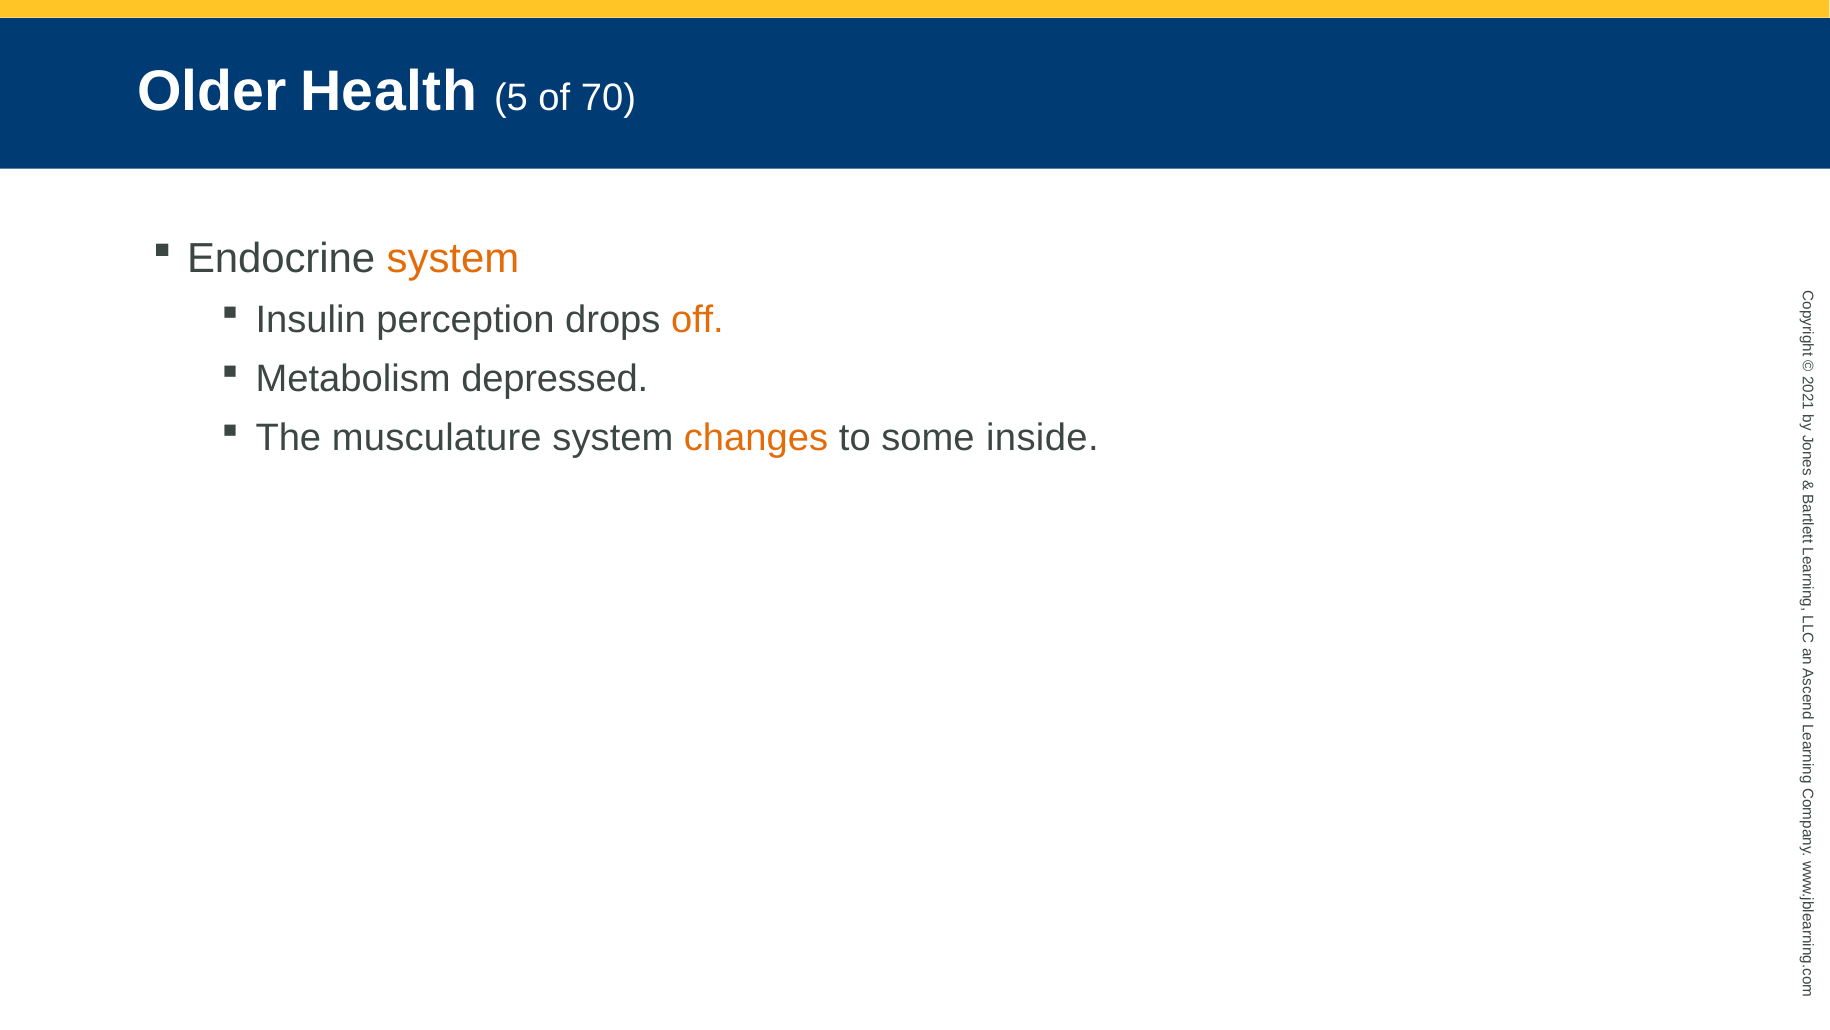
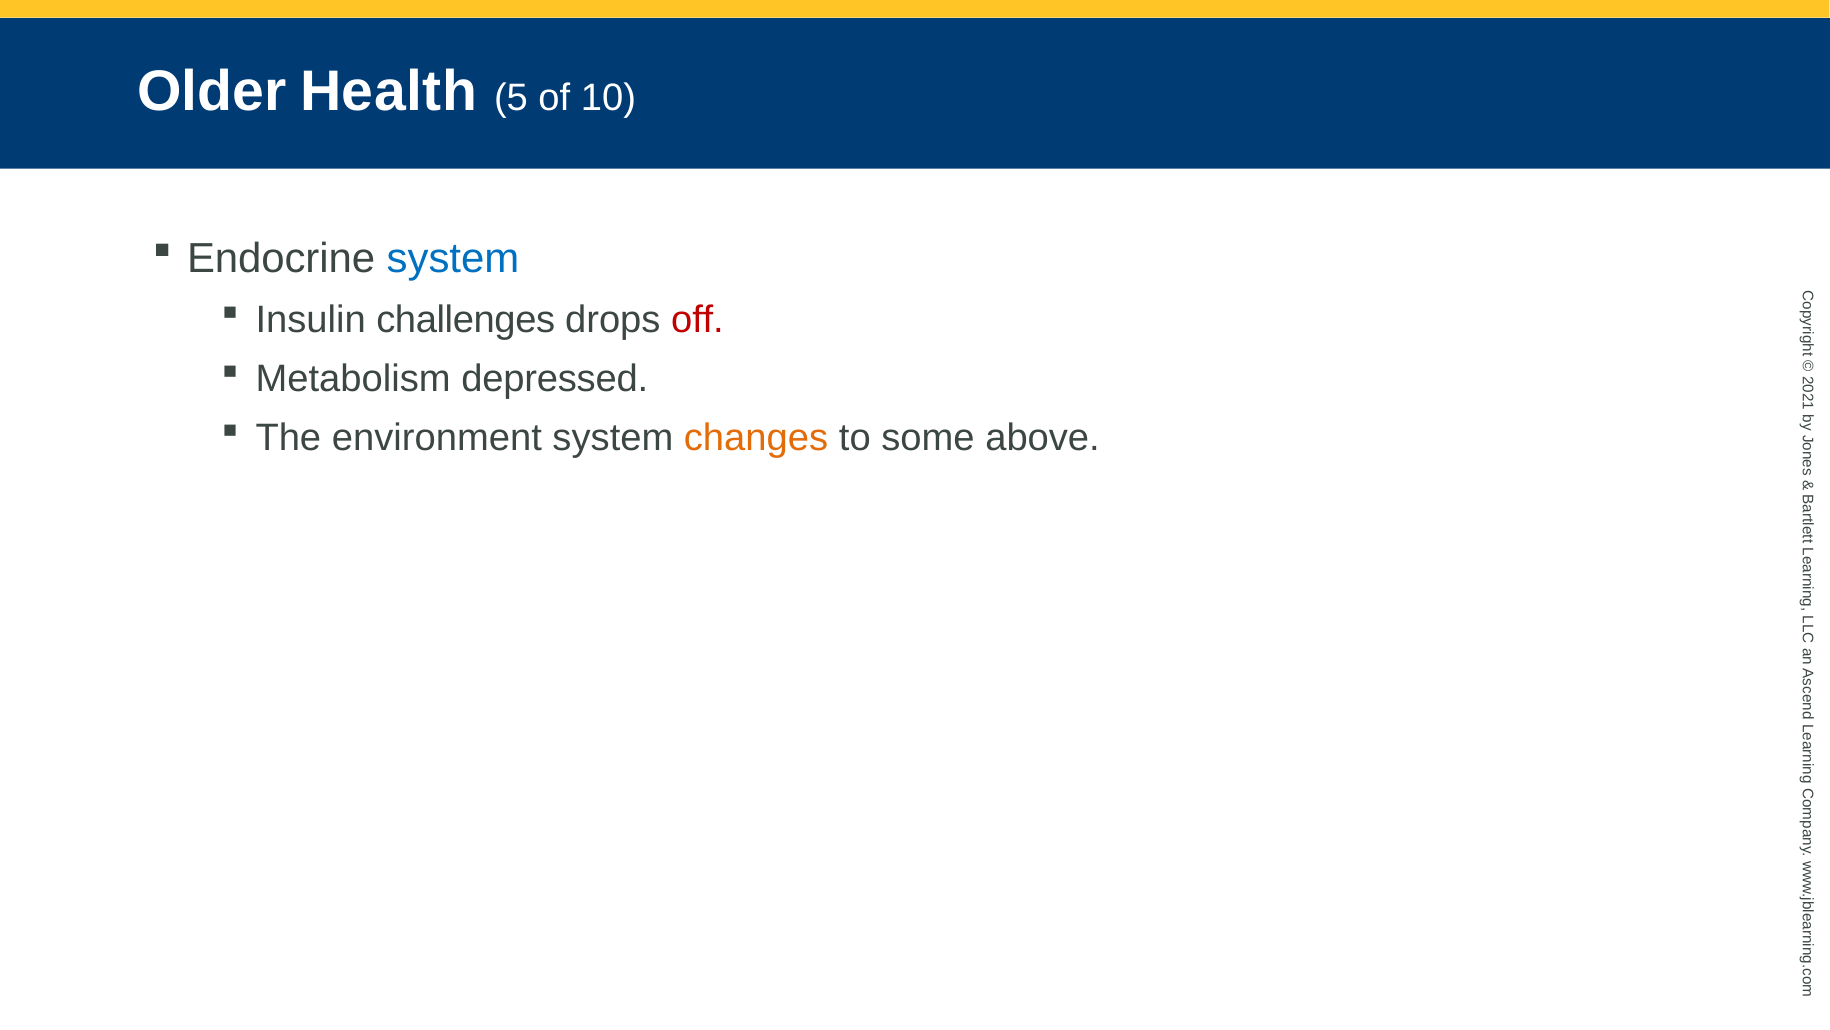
70: 70 -> 10 (608, 98)
system colour: orange -> blue (453, 259)
perception: perception -> challenges (466, 320)
off colour: orange -> red (697, 320)
musculature: musculature -> environment (437, 438)
inside: inside -> above (1043, 438)
